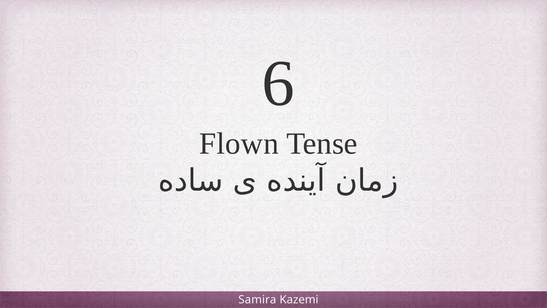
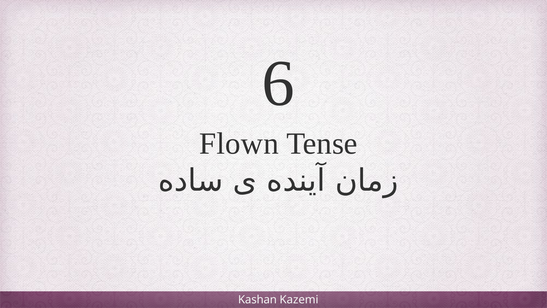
Samira: Samira -> Kashan (257, 299)
